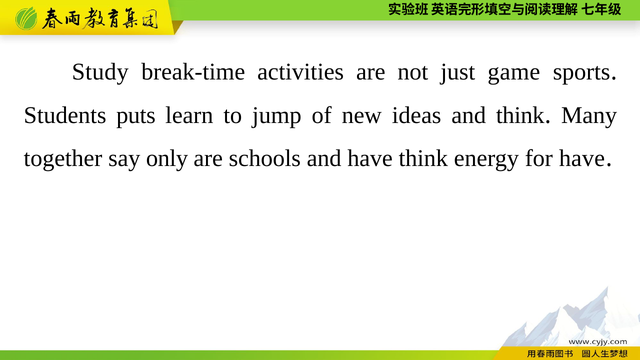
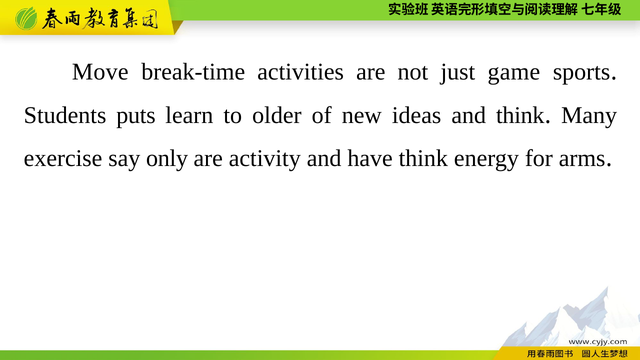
Study: Study -> Move (100, 72)
jump: jump -> older (277, 115)
together: together -> exercise (63, 158)
schools: schools -> activity (265, 158)
for have: have -> arms (582, 158)
